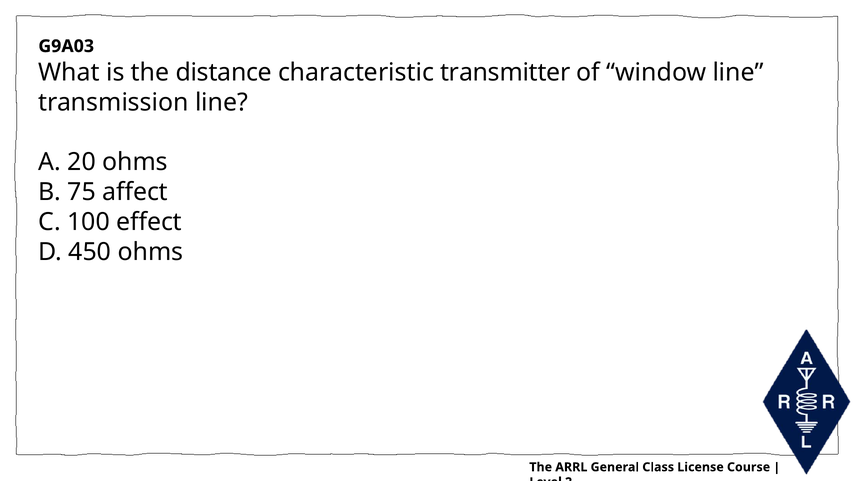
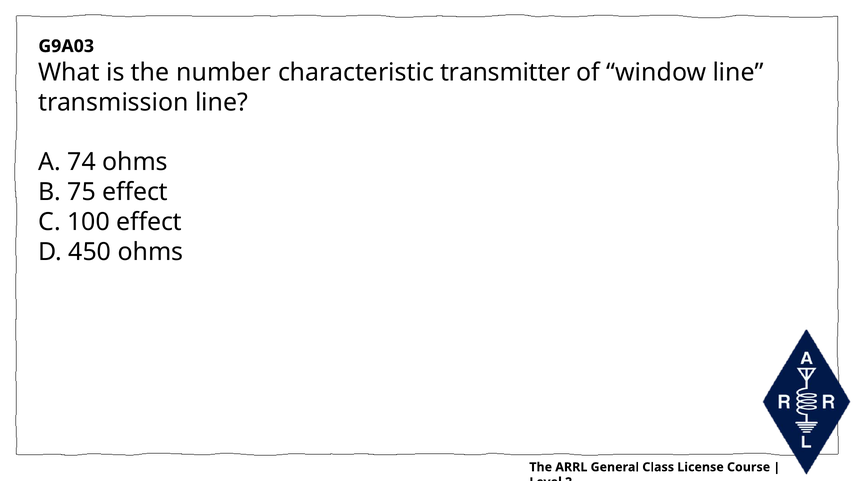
distance: distance -> number (224, 72)
20: 20 -> 74 (81, 162)
75 affect: affect -> effect (135, 192)
